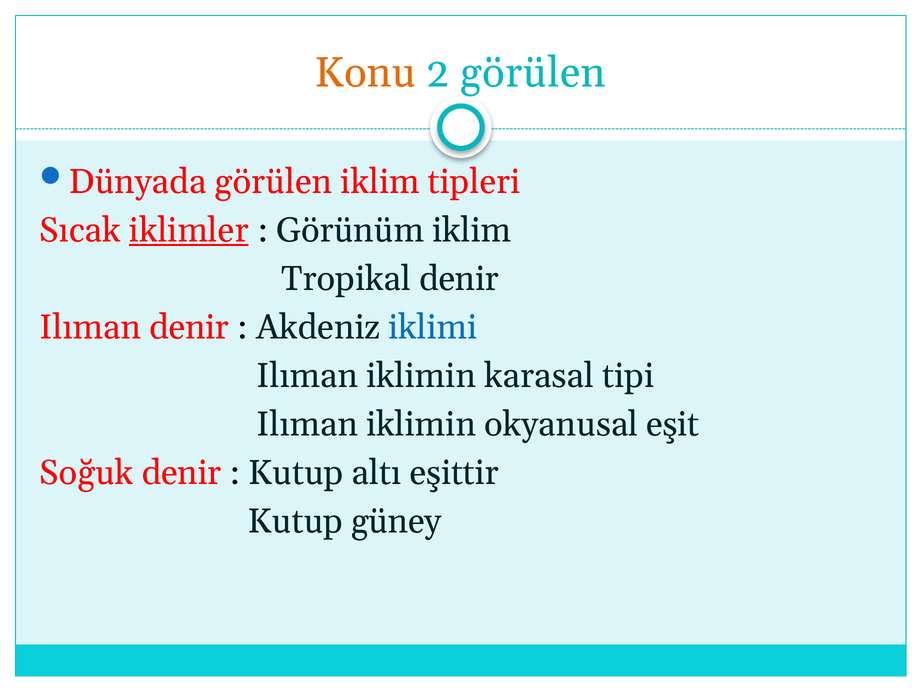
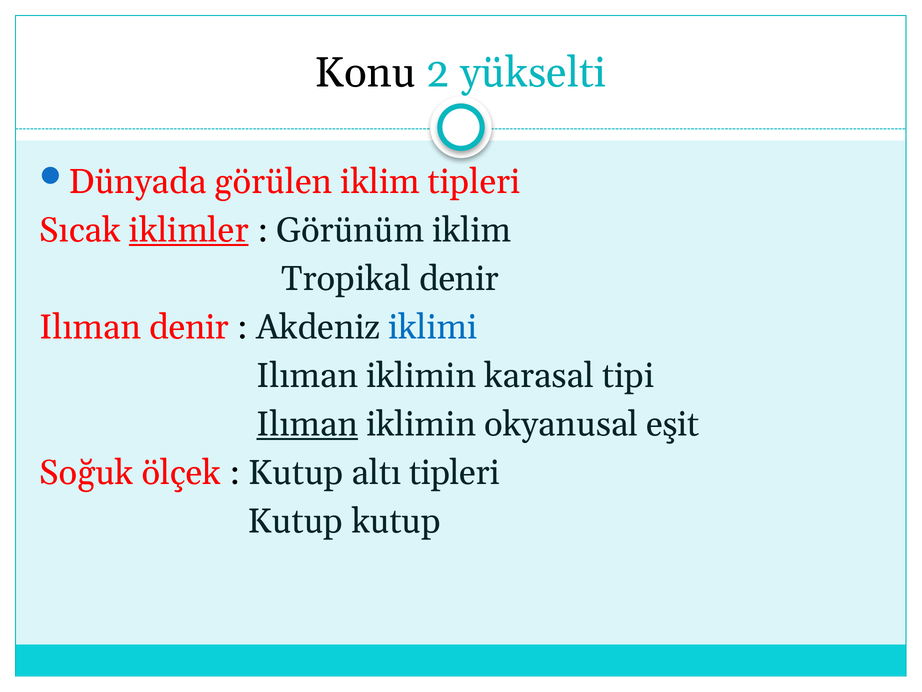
Konu colour: orange -> black (365, 73)
2 görülen: görülen -> yükselti (533, 73)
Ilıman underline: none -> present (307, 424)
Soğuk denir: denir -> ölçek (181, 472)
altı eşittir: eşittir -> tipleri (454, 472)
Kutup güney: güney -> kutup (396, 521)
